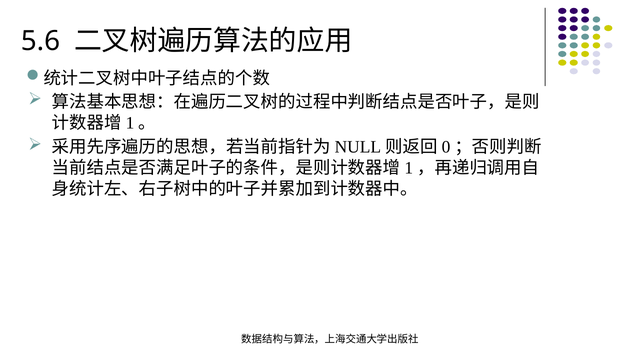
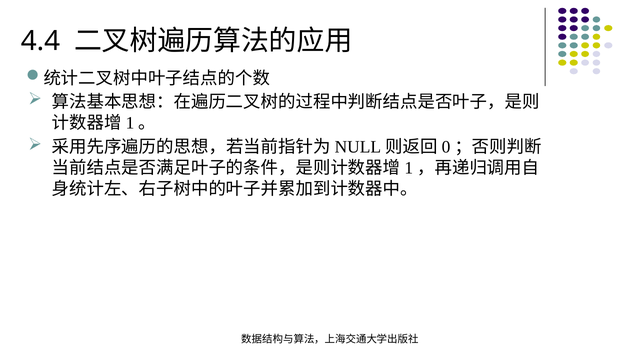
5.6: 5.6 -> 4.4 (40, 41)
